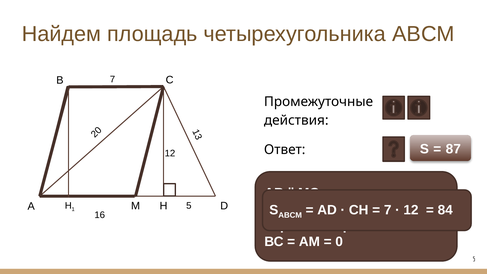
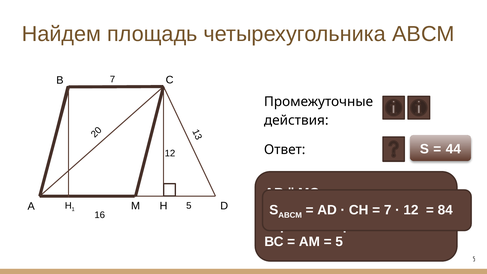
87: 87 -> 44 (453, 149)
0: 0 -> 5 (339, 242)
